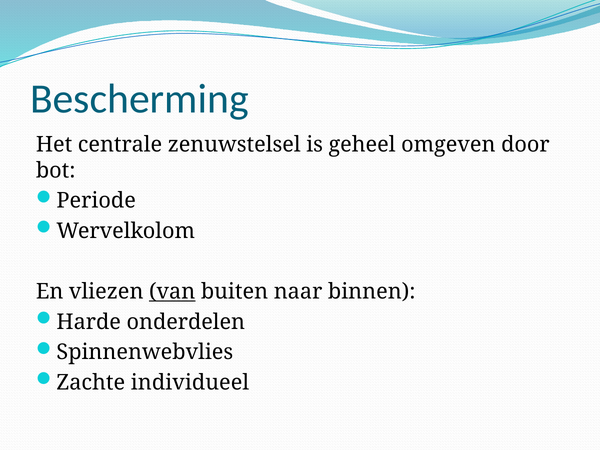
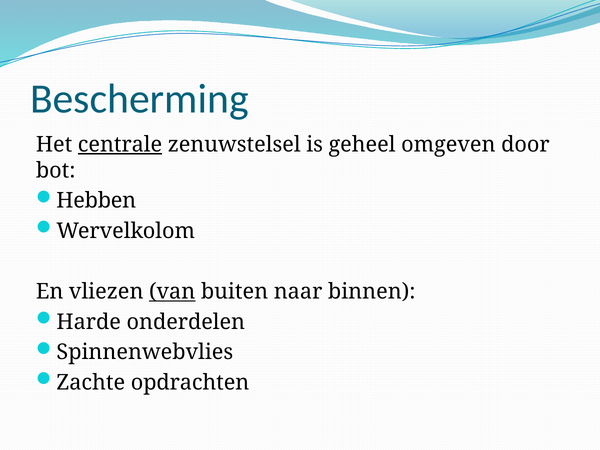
centrale underline: none -> present (120, 144)
Periode: Periode -> Hebben (96, 201)
individueel: individueel -> opdrachten (190, 383)
